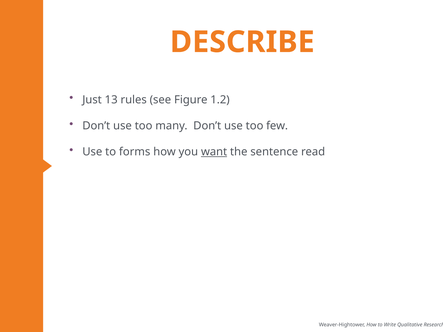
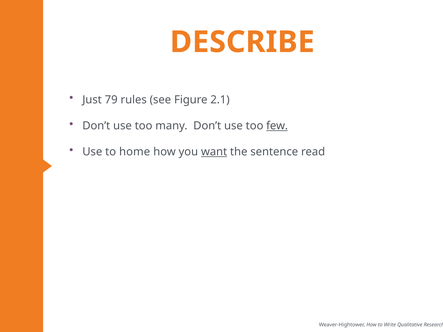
13: 13 -> 79 (111, 100)
1.2: 1.2 -> 2.1 (220, 100)
few underline: none -> present (277, 126)
forms: forms -> home (135, 152)
